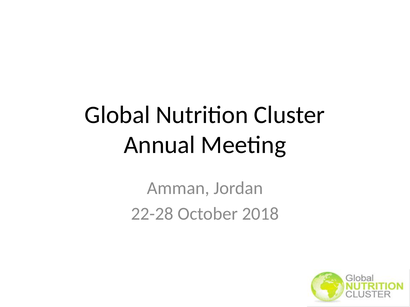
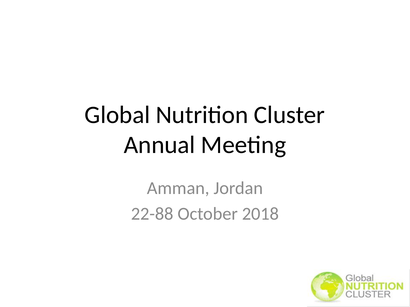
22-28: 22-28 -> 22-88 (152, 214)
